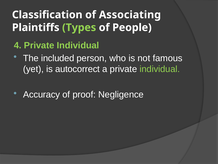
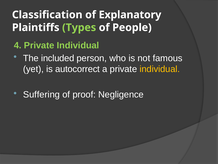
Associating: Associating -> Explanatory (130, 15)
individual colour: light green -> yellow (160, 69)
Accuracy: Accuracy -> Suffering (41, 94)
